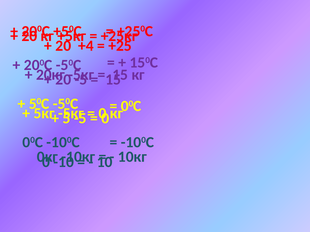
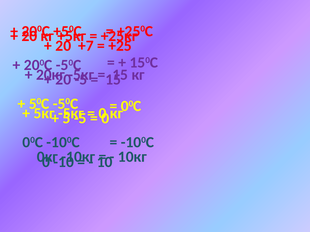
+4: +4 -> +7 (86, 46)
